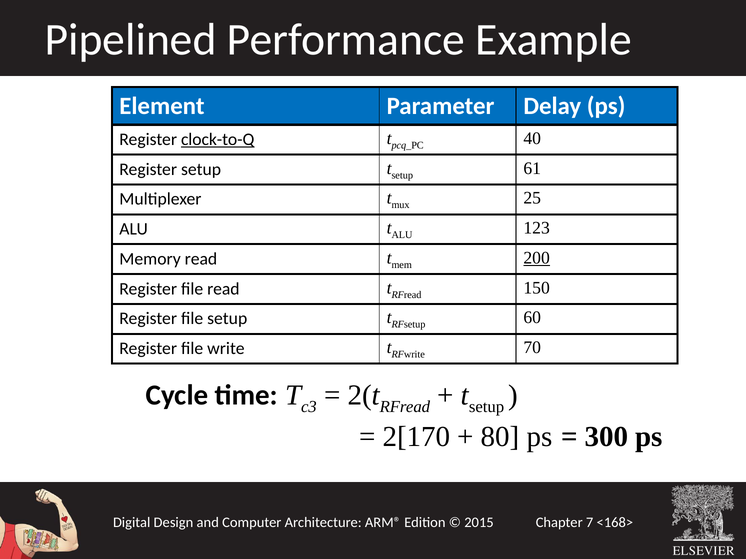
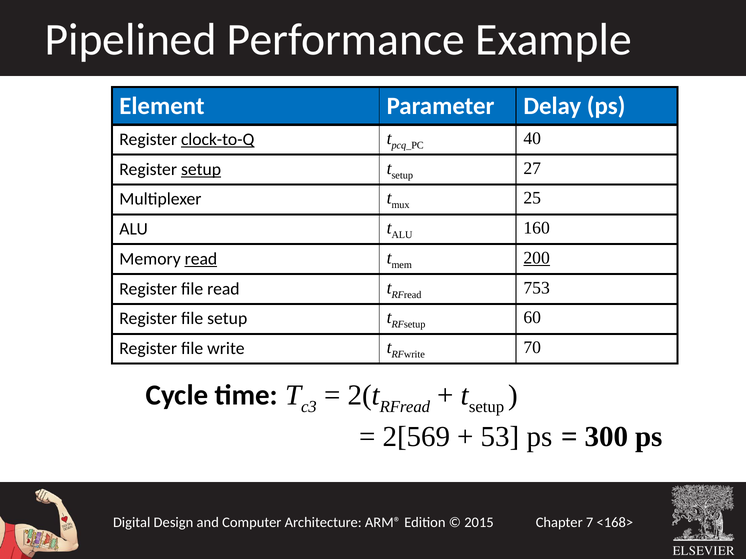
setup underline: none -> present (201, 169)
61: 61 -> 27 (532, 168)
123: 123 -> 160 (537, 228)
read underline: none -> present (201, 259)
150: 150 -> 753 (537, 288)
2[170: 2[170 -> 2[569 (416, 437)
80: 80 -> 53 (500, 437)
